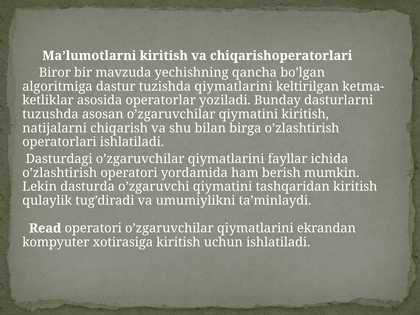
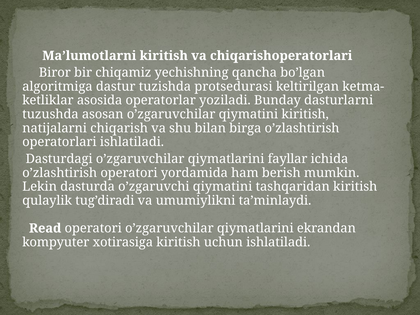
mavzuda: mavzuda -> chiqamiz (123, 73)
tuzishda qiymatlarini: qiymatlarini -> protsedurasi (233, 87)
